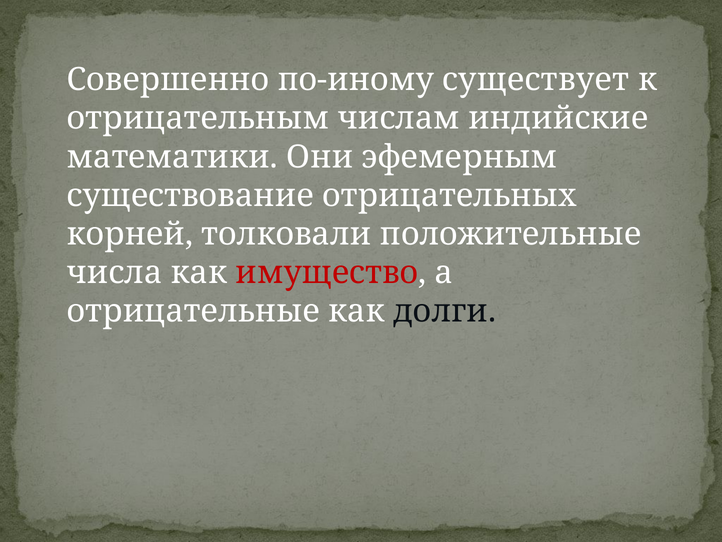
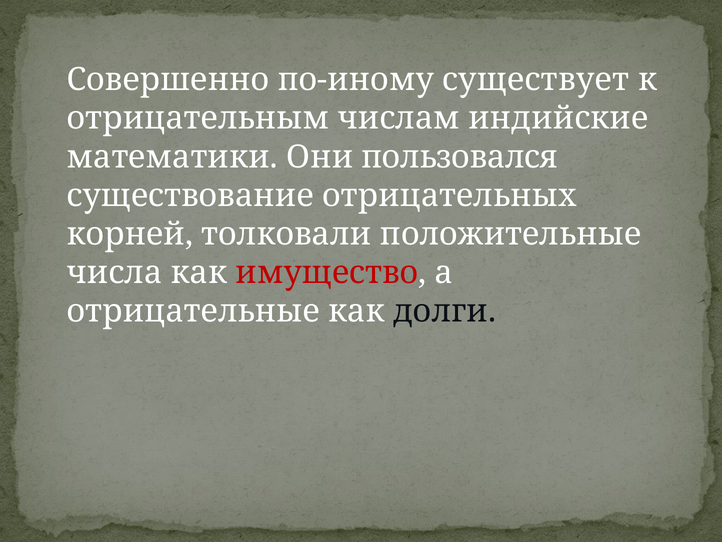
эфемерным: эфемерным -> пользовался (460, 157)
